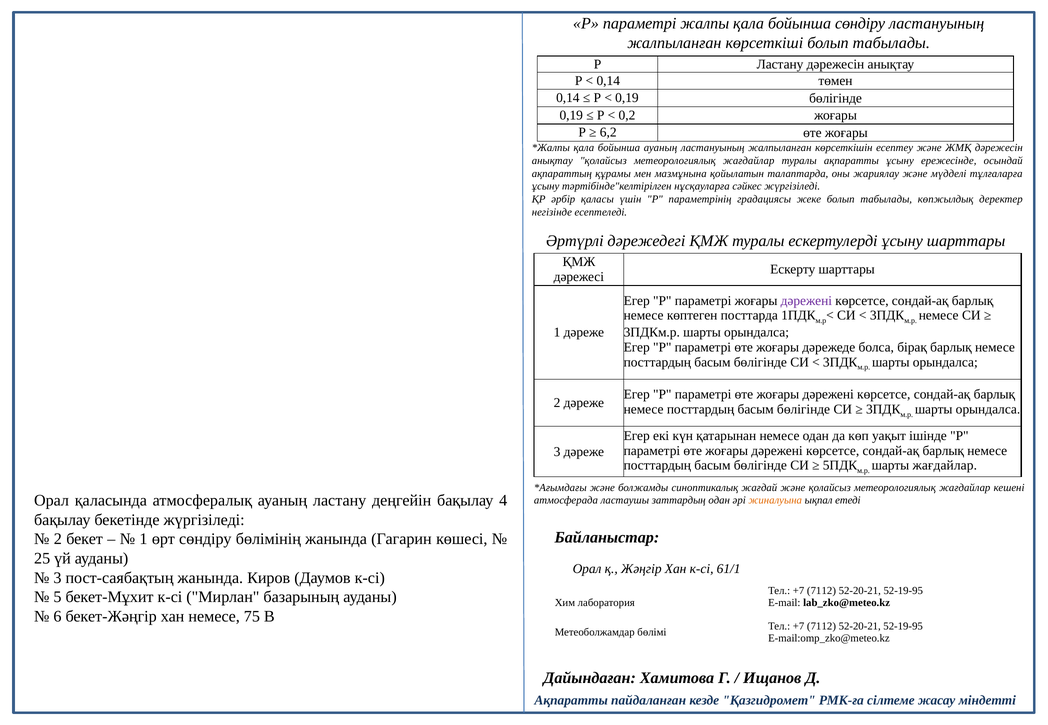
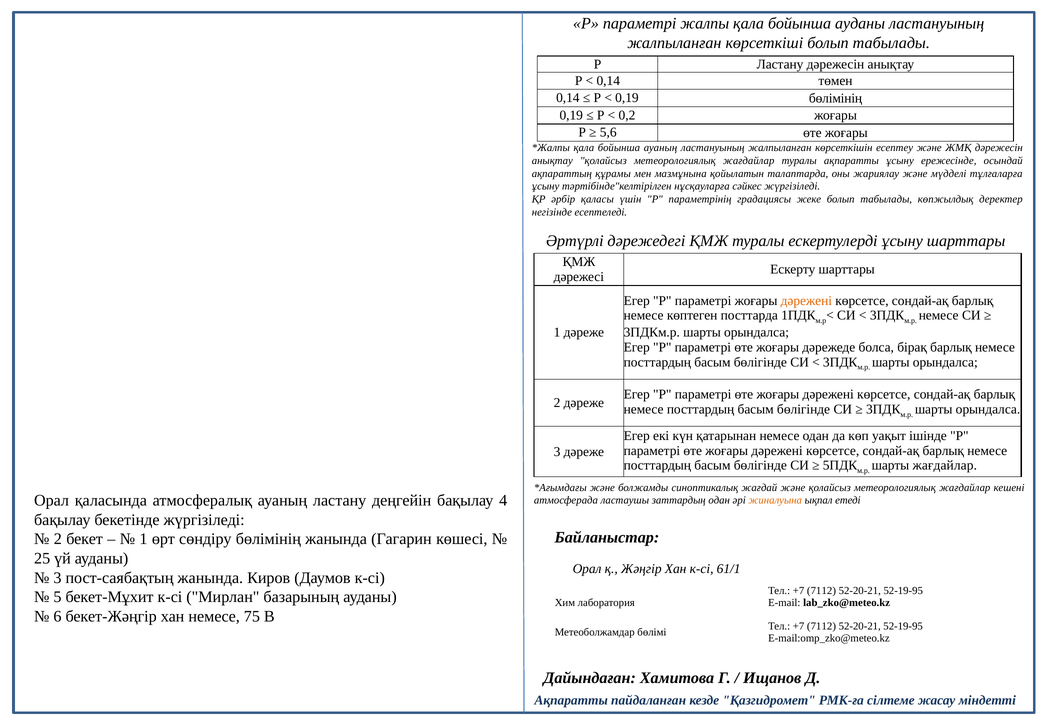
бойынша сөндіру: сөндіру -> ауданы (860, 24)
0,19 бөлігінде: бөлігінде -> бөлімінің (836, 98)
6,2: 6,2 -> 5,6 (608, 133)
дәрежені colour: purple -> orange (806, 301)
